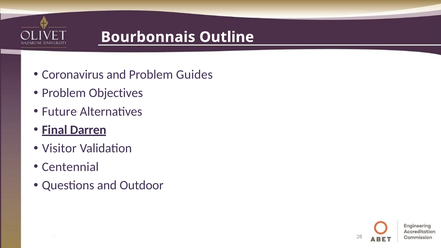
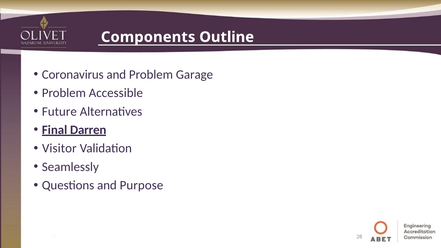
Bourbonnais: Bourbonnais -> Components (148, 37)
Guides: Guides -> Garage (194, 75)
Objectives: Objectives -> Accessible (116, 93)
Centennial: Centennial -> Seamlessly (70, 167)
Outdoor: Outdoor -> Purpose (142, 185)
